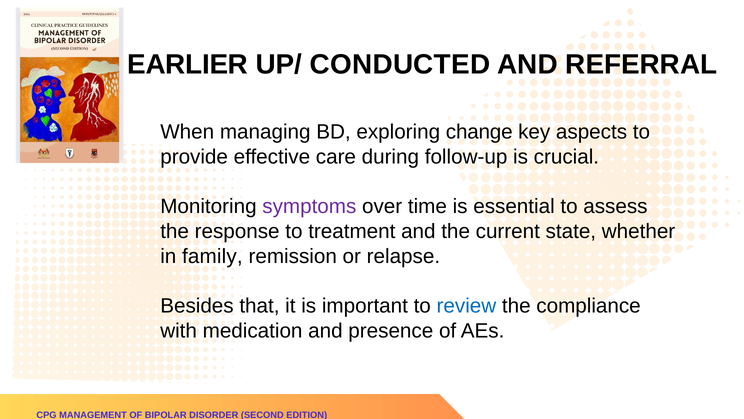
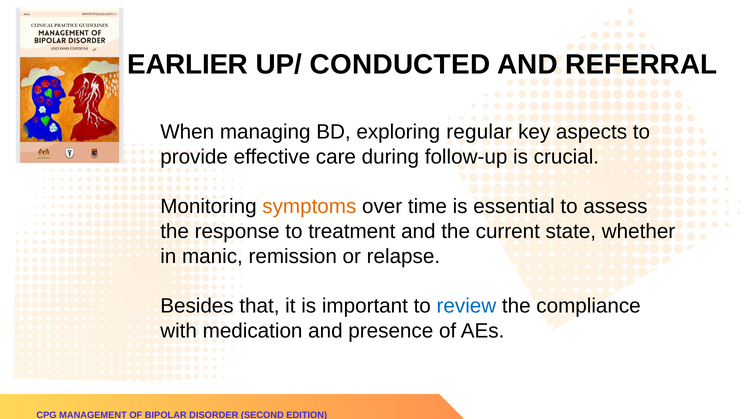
change: change -> regular (479, 132)
symptoms colour: purple -> orange (309, 206)
family: family -> manic (212, 256)
